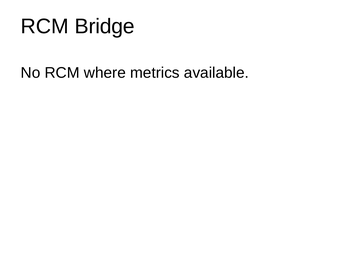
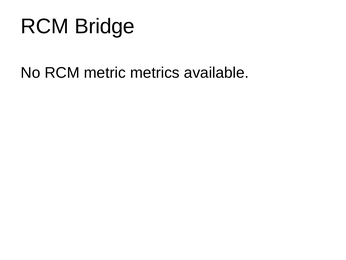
where: where -> metric (105, 73)
